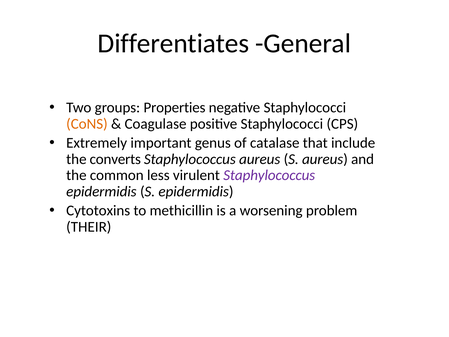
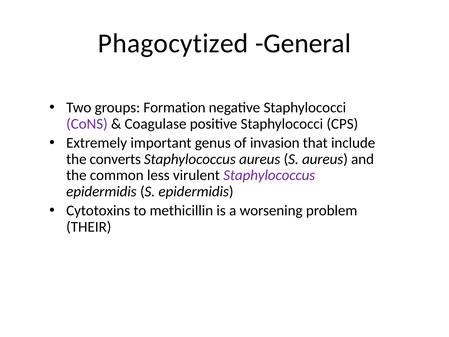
Differentiates: Differentiates -> Phagocytized (173, 43)
Properties: Properties -> Formation (175, 108)
CoNS colour: orange -> purple (87, 124)
catalase: catalase -> invasion (275, 143)
